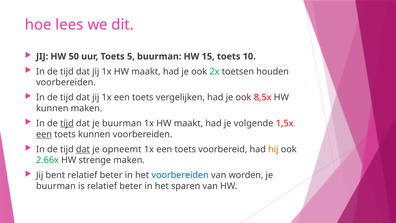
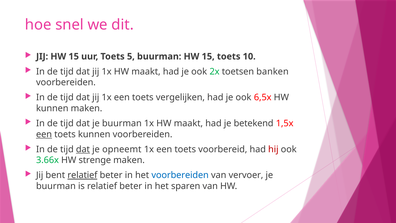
lees: lees -> snel (70, 25)
JIJ HW 50: 50 -> 15 (74, 56)
houden: houden -> banken (272, 71)
8,5x: 8,5x -> 6,5x (263, 97)
tijd underline: present -> none (67, 123)
volgende: volgende -> betekend (254, 123)
hij colour: orange -> red (273, 149)
2.66x: 2.66x -> 3.66x (47, 160)
relatief underline: none -> present (82, 175)
worden: worden -> vervoer (246, 175)
